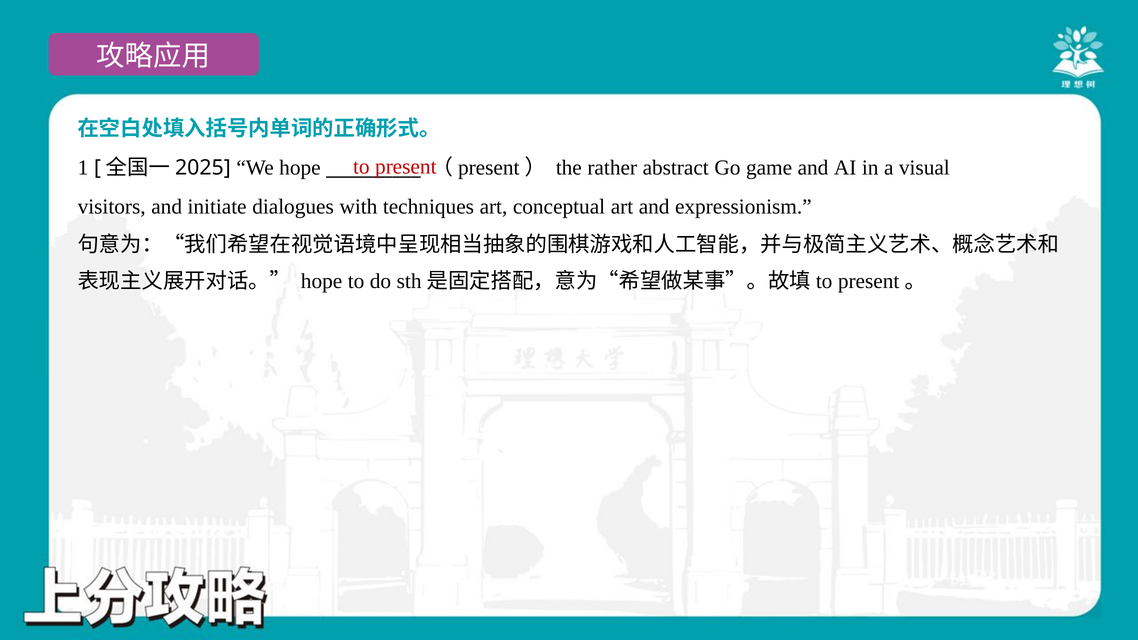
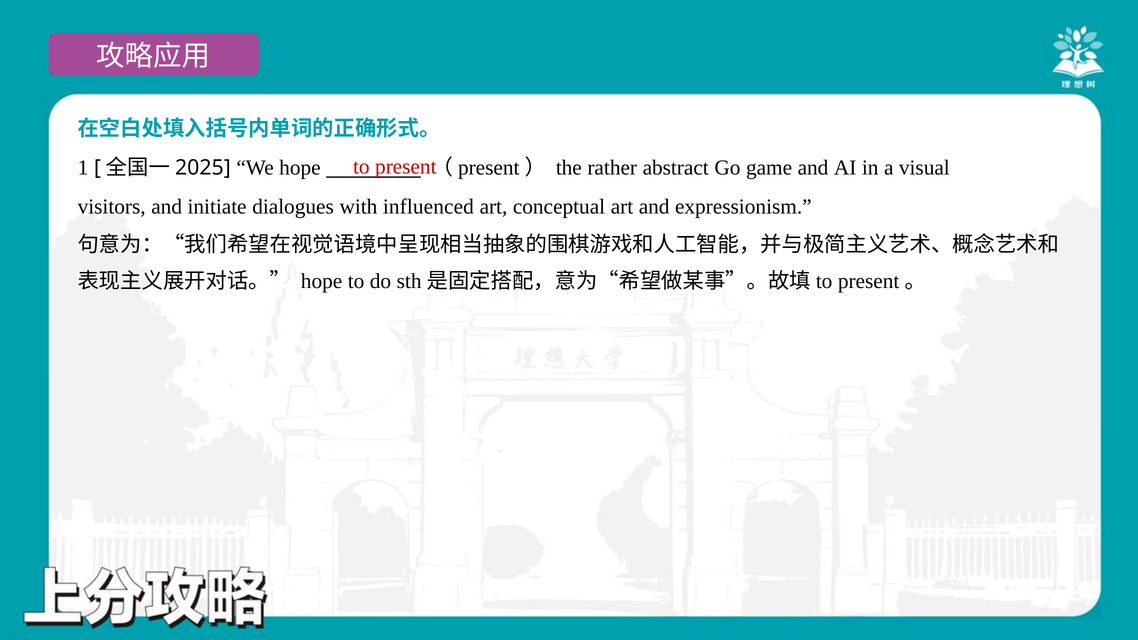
techniques: techniques -> influenced (428, 207)
